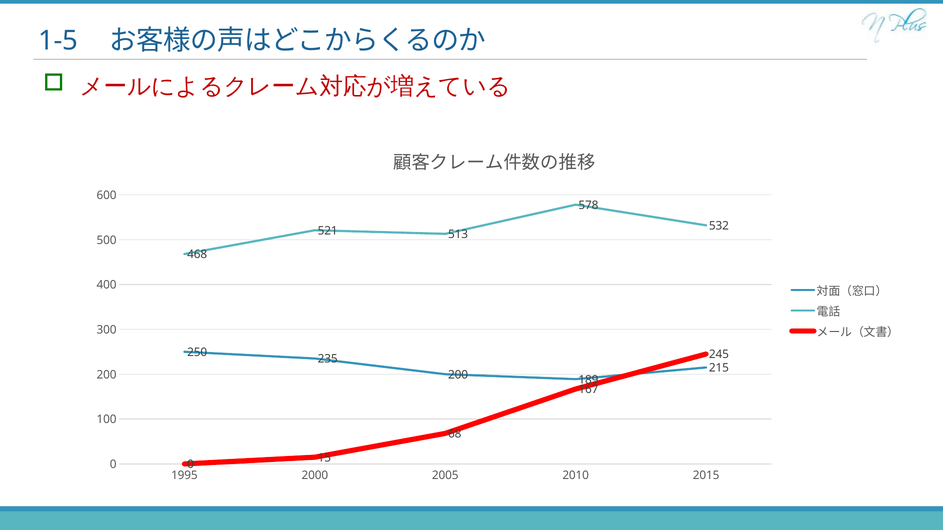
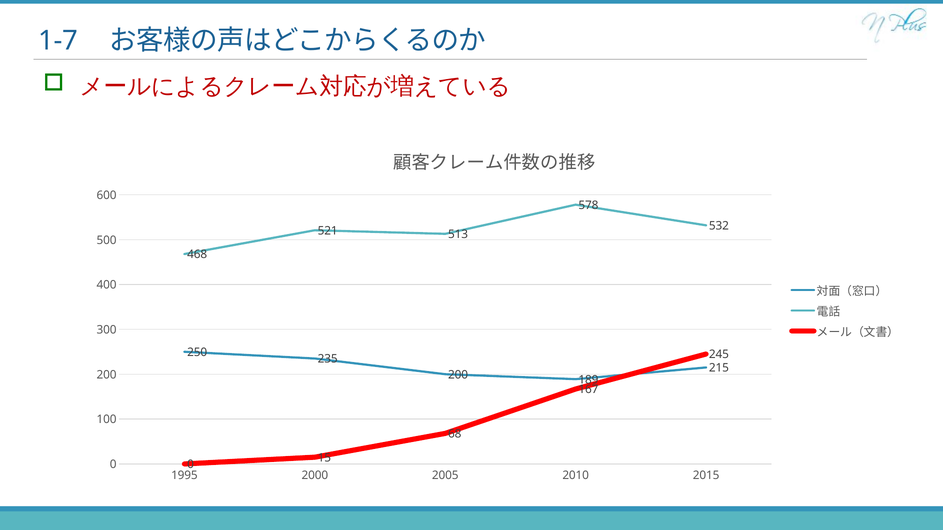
1-5: 1-5 -> 1-7 (58, 41)
